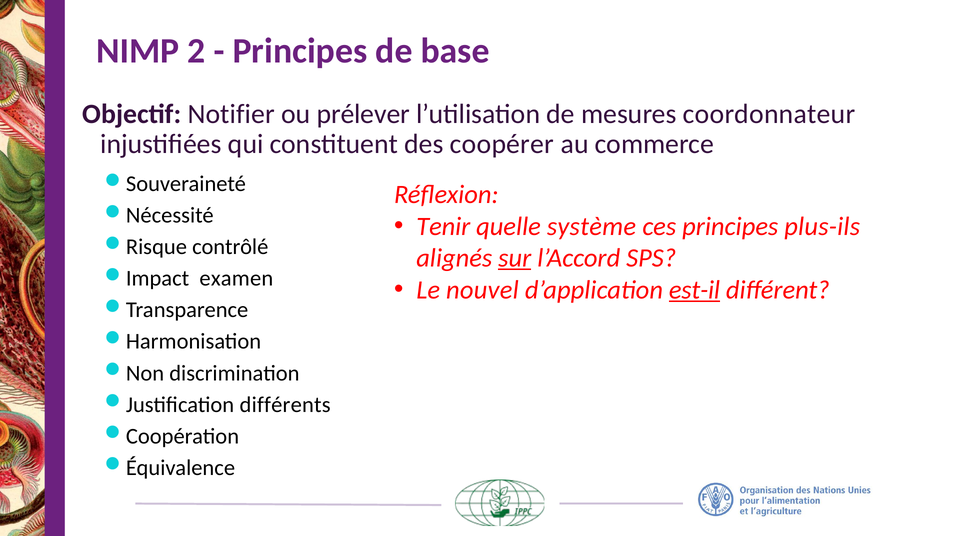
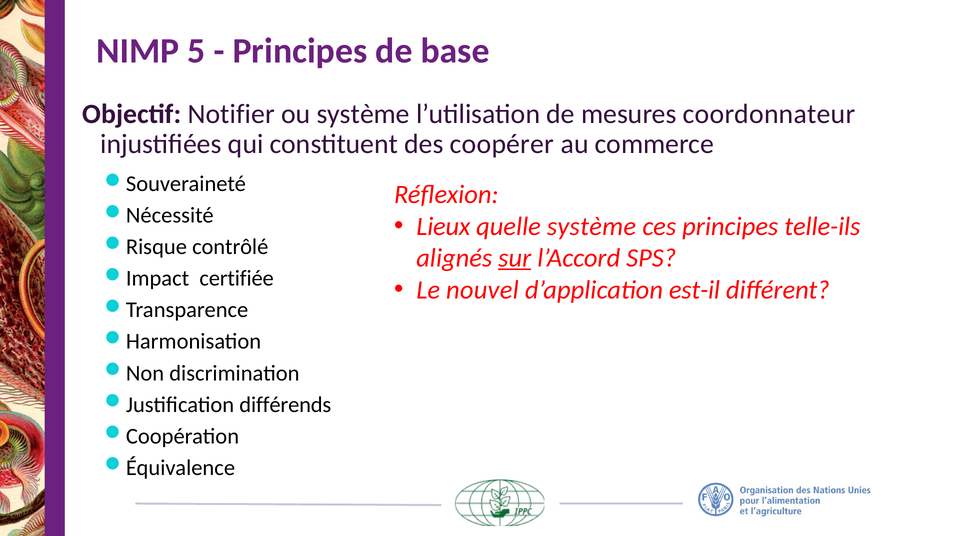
2: 2 -> 5 (196, 51)
ou prélever: prélever -> système (363, 114)
Tenir: Tenir -> Lieux (443, 226)
plus-ils: plus-ils -> telle-ils (822, 226)
examen: examen -> certifiée (237, 279)
est-il underline: present -> none (694, 290)
différents: différents -> différends (285, 405)
